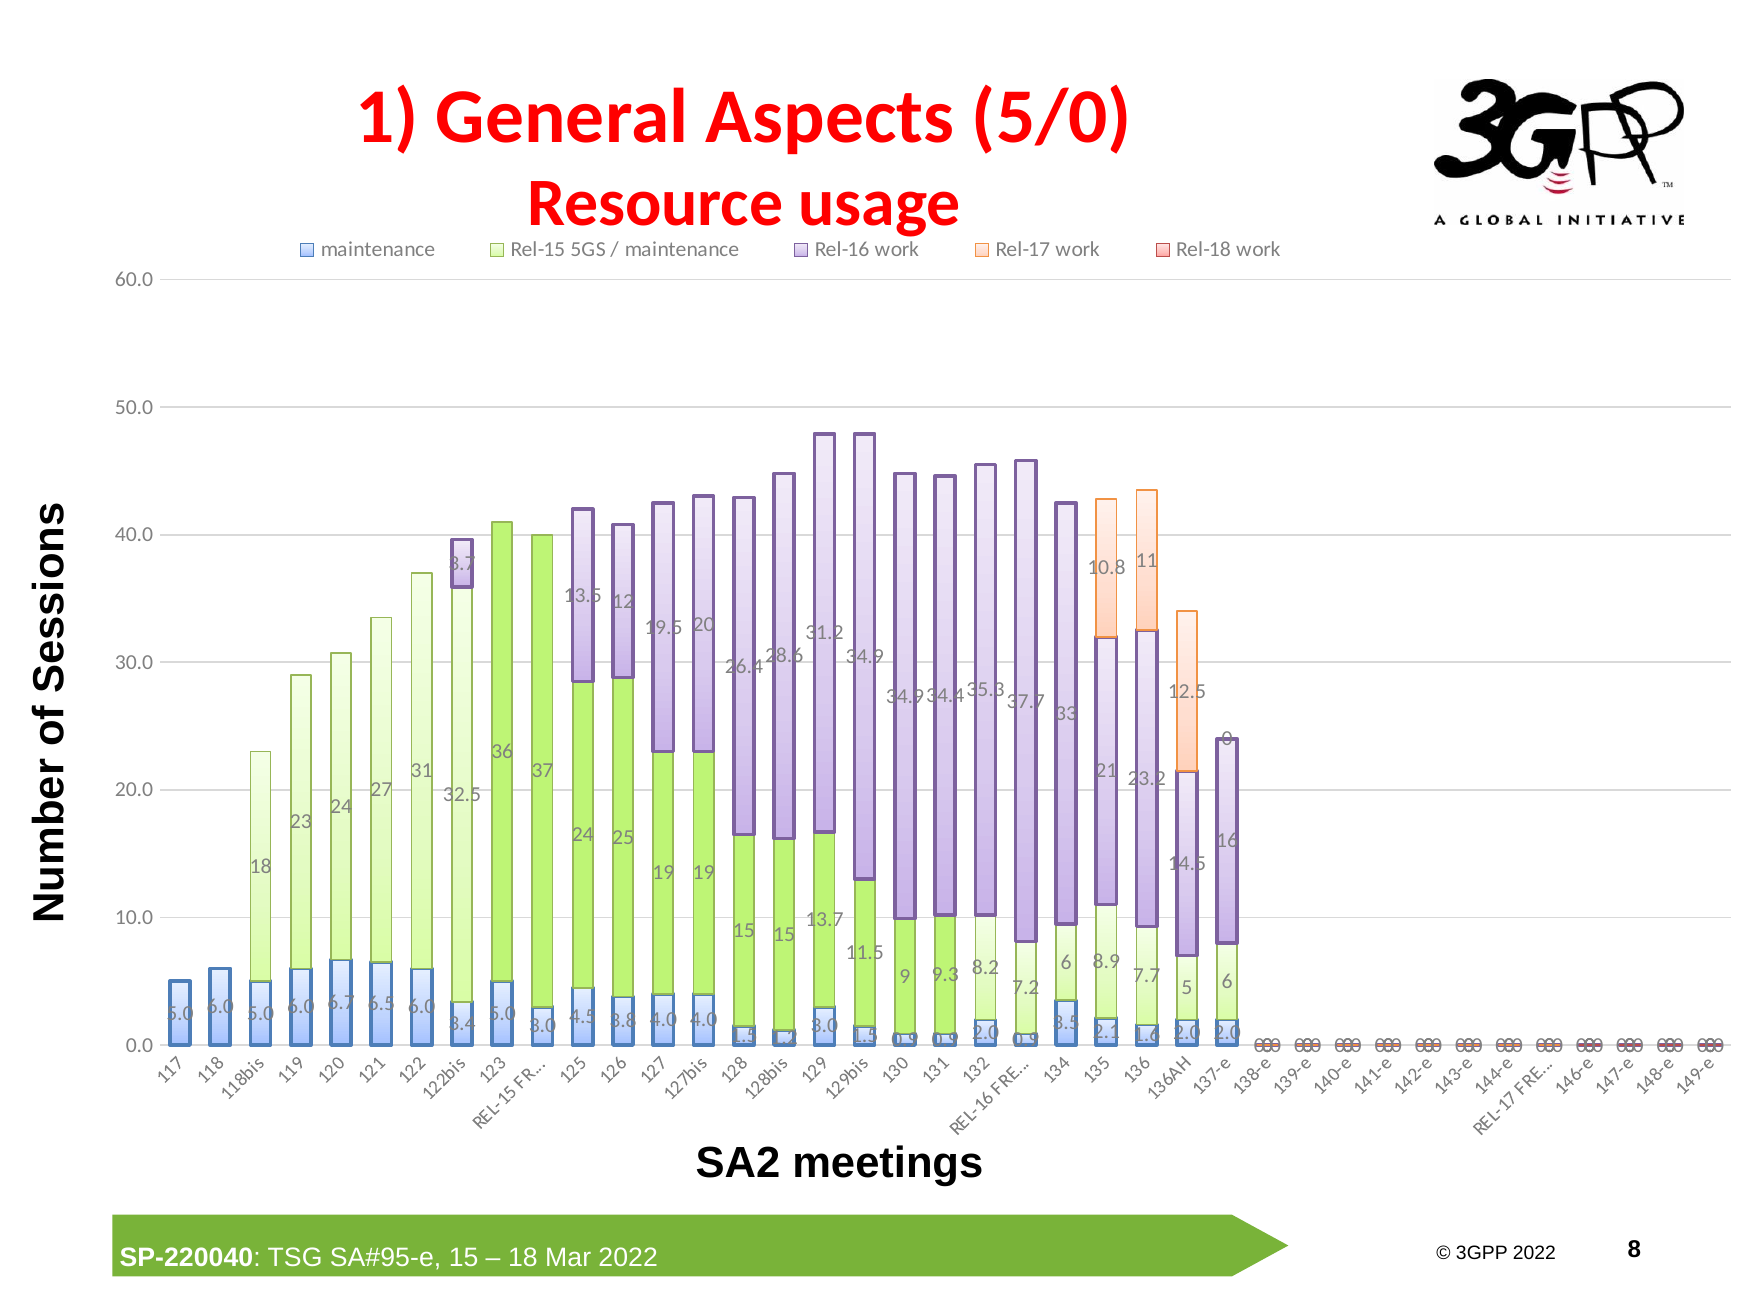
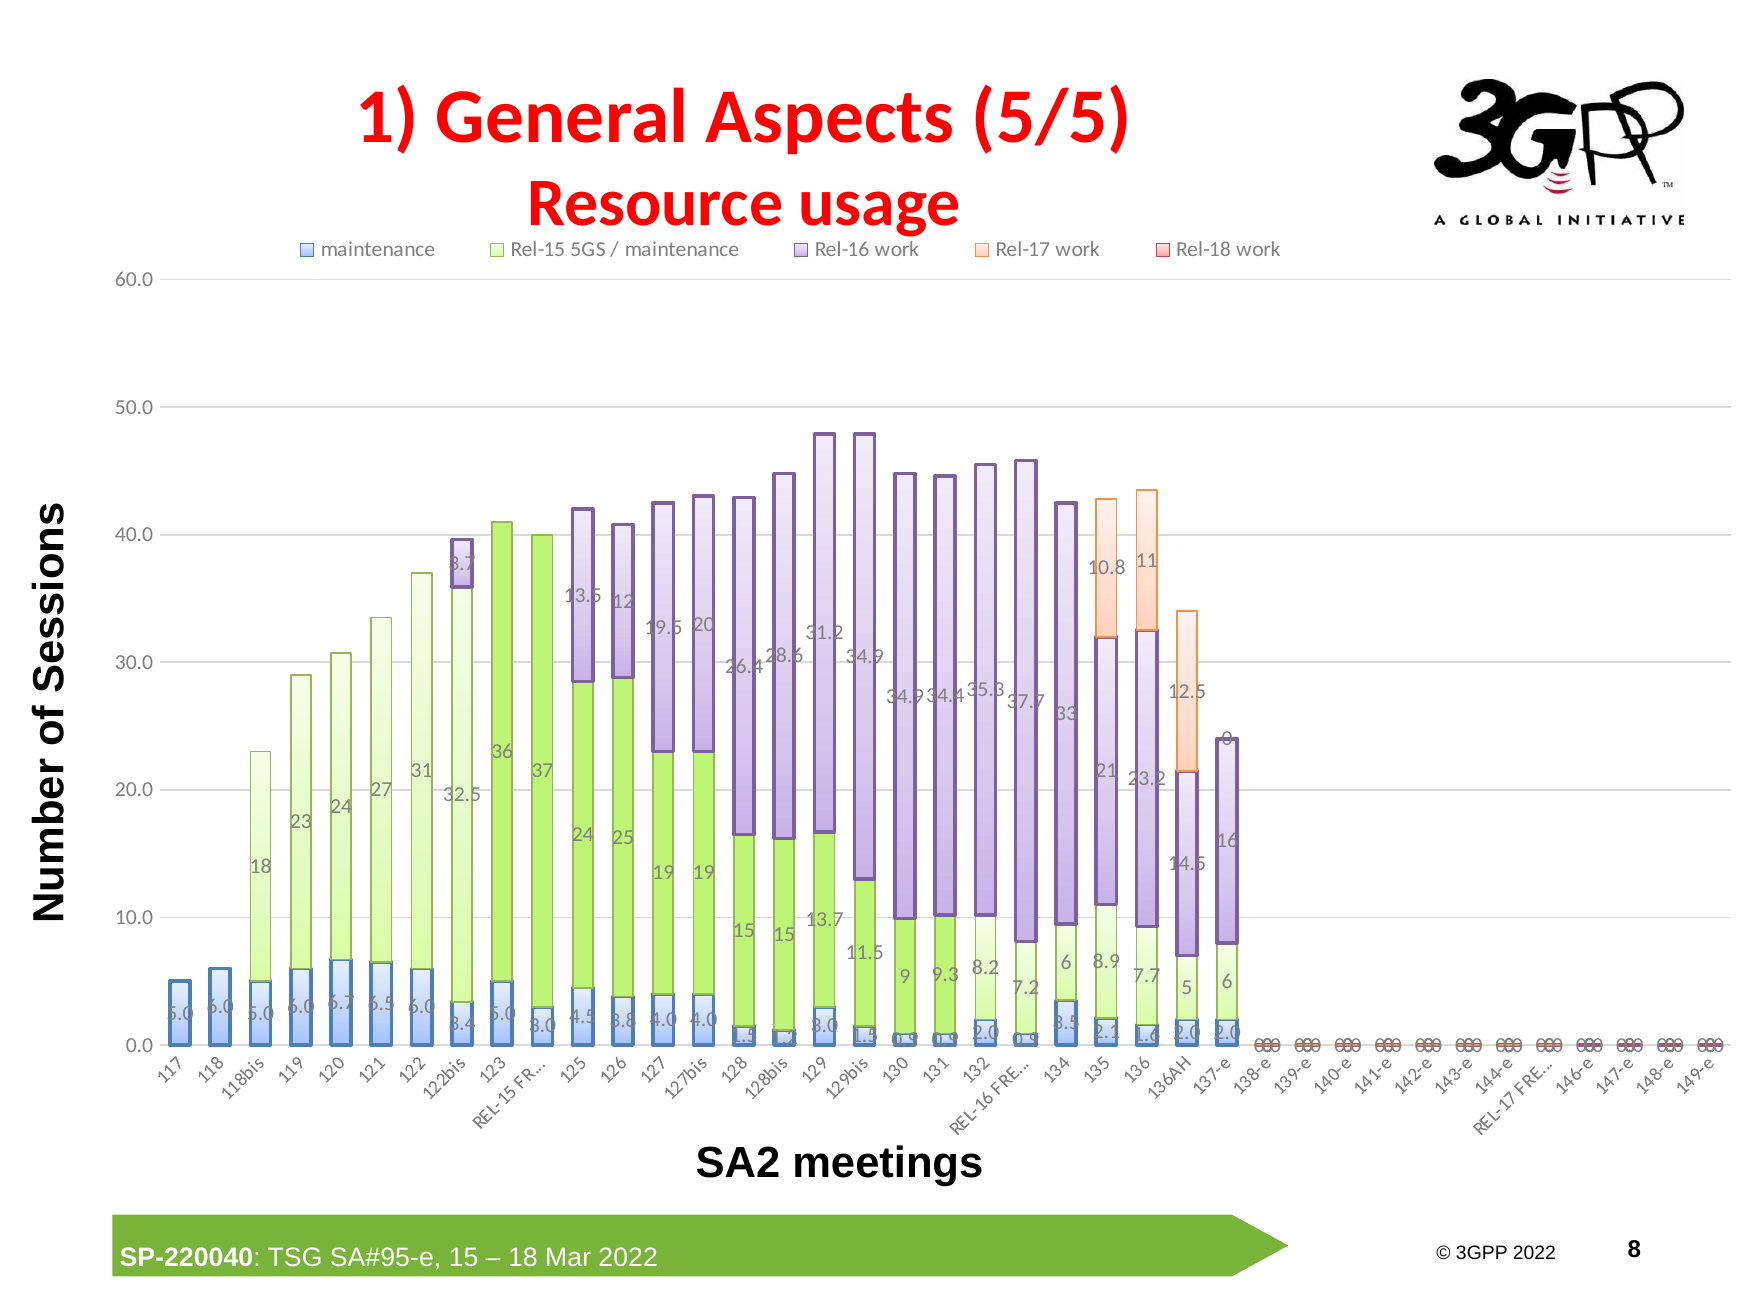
5/0: 5/0 -> 5/5 (1052, 117)
